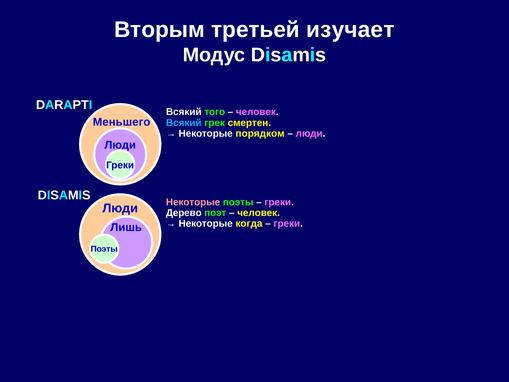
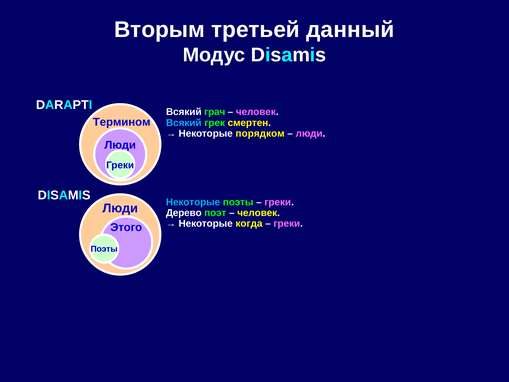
изучает: изучает -> данный (350, 30)
того: того -> грач (215, 112)
Меньшего: Меньшего -> Термином (122, 122)
Некоторые colour: pink -> light blue (193, 202)
Лишь: Лишь -> Этого (126, 227)
